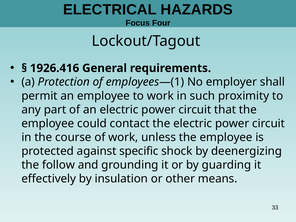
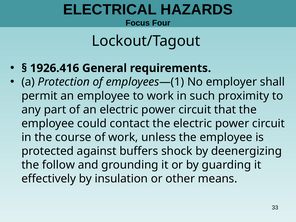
specific: specific -> buffers (139, 151)
